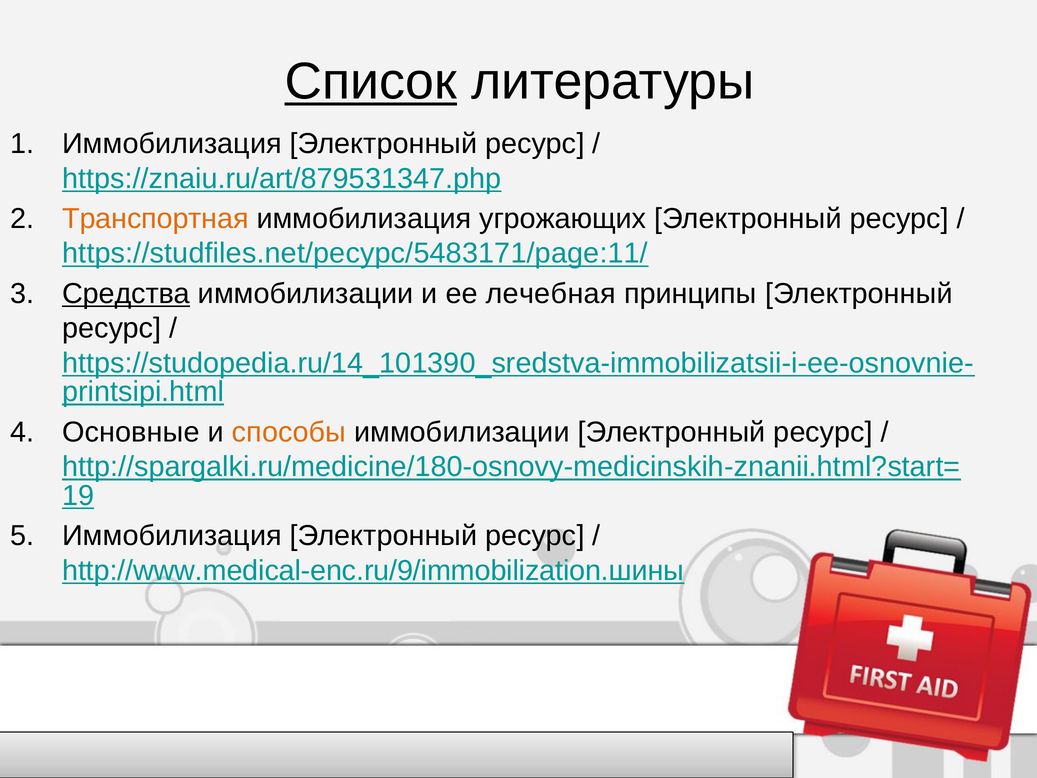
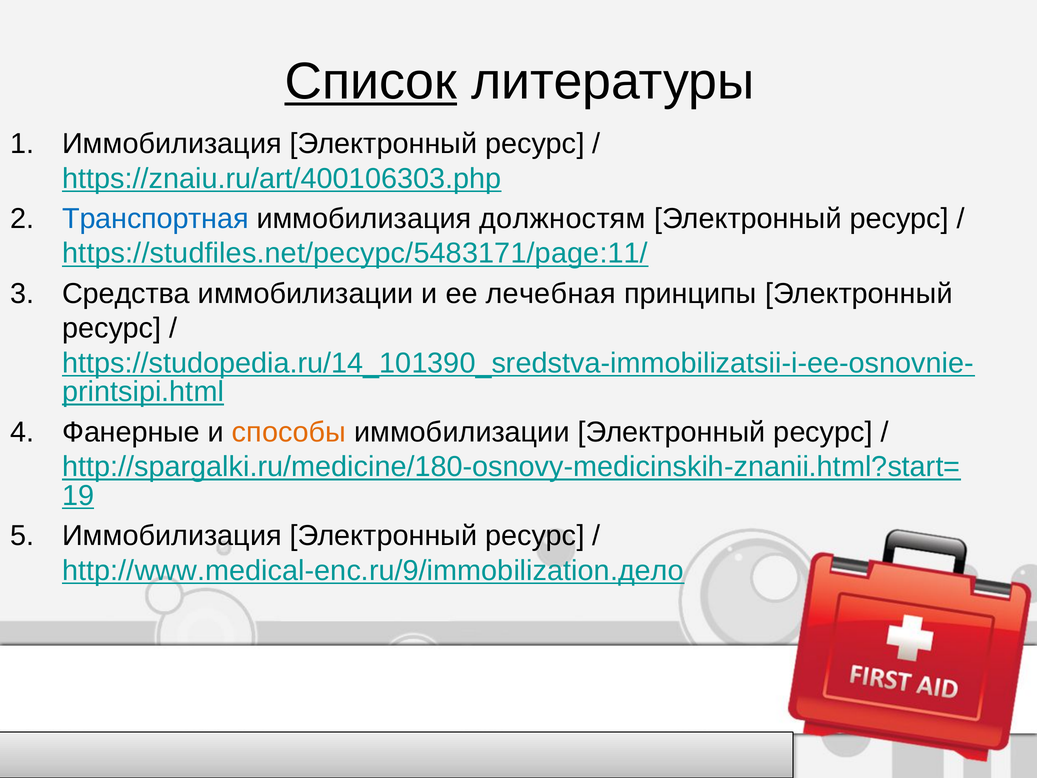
https://znaiu.ru/art/879531347.php: https://znaiu.ru/art/879531347.php -> https://znaiu.ru/art/400106303.php (282, 178)
Транспортная colour: orange -> blue (155, 219)
угрожающих: угрожающих -> должностям (563, 219)
Средства underline: present -> none (126, 294)
Основные: Основные -> Фанерные (131, 432)
http://www.medical-enc.ru/9/immobilization.шины: http://www.medical-enc.ru/9/immobilization.шины -> http://www.medical-enc.ru/9/immobilization.дело (373, 570)
